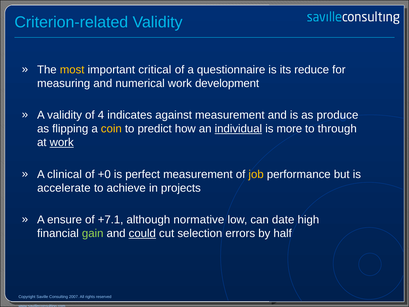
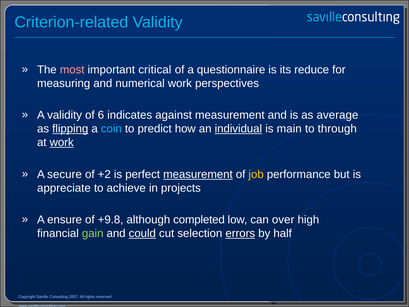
most colour: yellow -> pink (72, 70)
development: development -> perspectives (227, 83)
4: 4 -> 6 (101, 115)
produce: produce -> average (337, 115)
flipping underline: none -> present (70, 129)
coin colour: yellow -> light blue (111, 129)
more: more -> main (289, 129)
clinical: clinical -> secure (65, 174)
+0: +0 -> +2 (104, 174)
measurement underline: none -> present (198, 174)
accelerate: accelerate -> appreciate (64, 188)
+7.1: +7.1 -> +9.8 (111, 220)
normative: normative -> completed (199, 220)
date: date -> over (283, 220)
errors underline: none -> present (240, 233)
